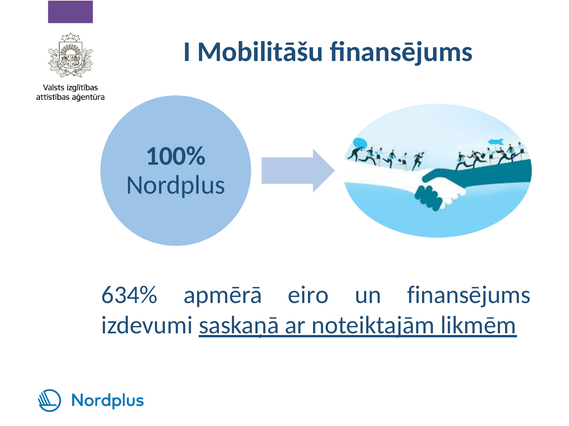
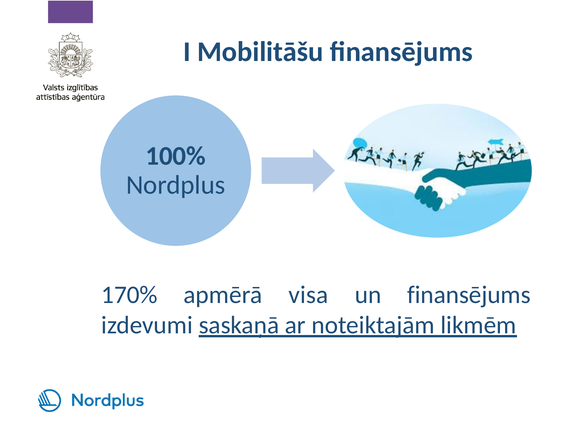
634%: 634% -> 170% (129, 295)
eiro: eiro -> visa (308, 295)
